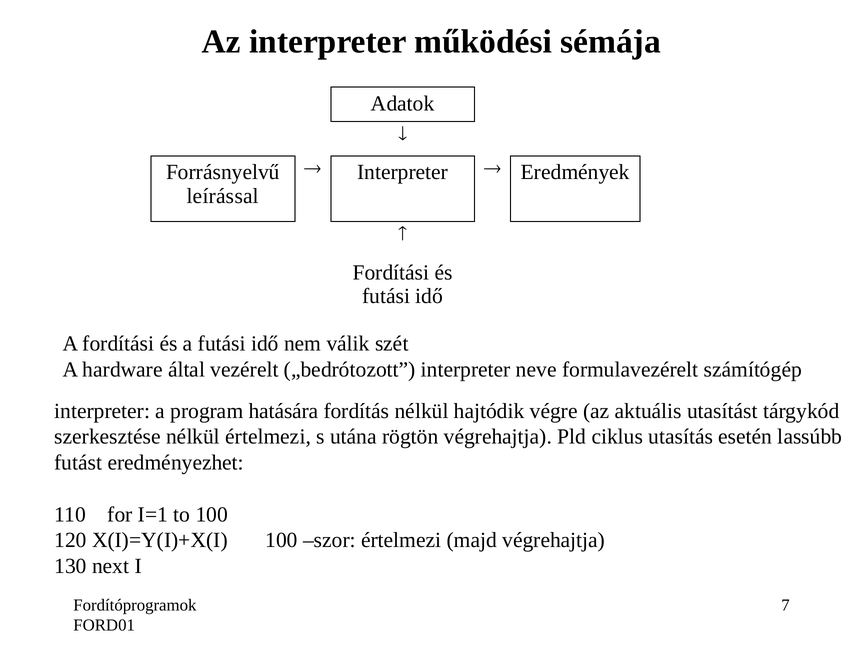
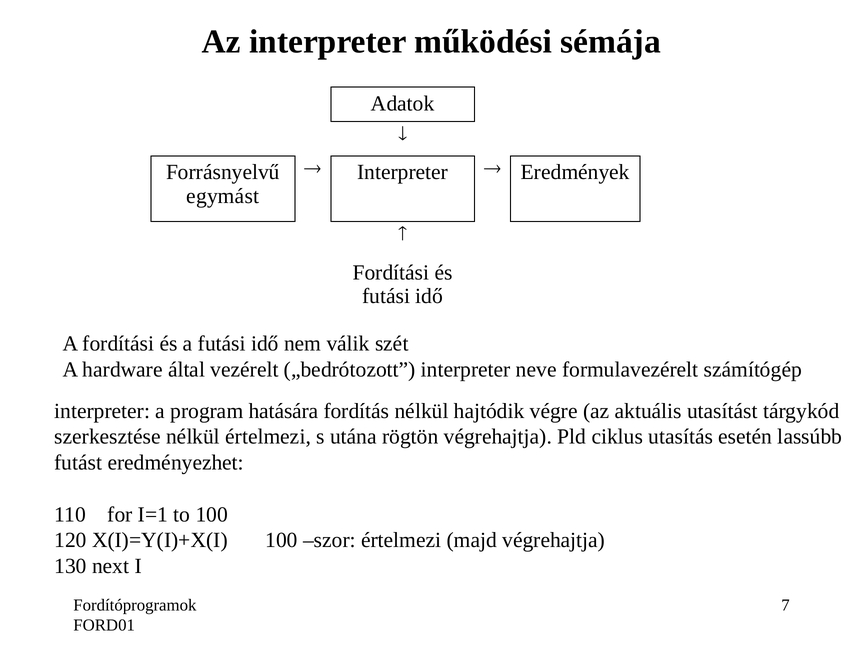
leírással: leírással -> egymást (223, 196)
